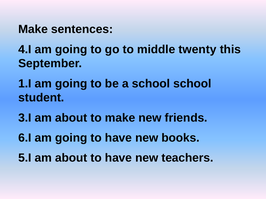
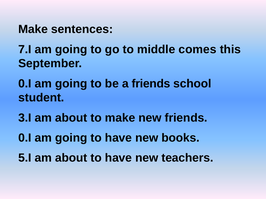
4.I: 4.I -> 7.I (25, 49)
twenty: twenty -> comes (197, 49)
1.I: 1.I -> 0.I (25, 84)
a school: school -> friends (151, 84)
6.I: 6.I -> 0.I (25, 138)
